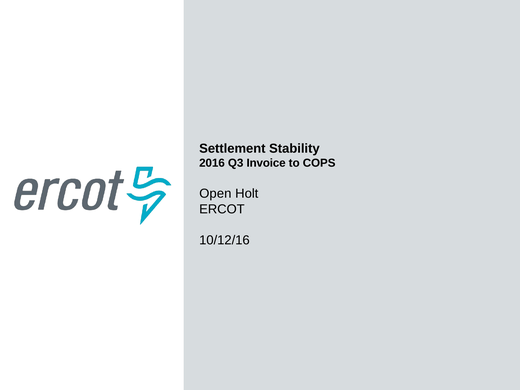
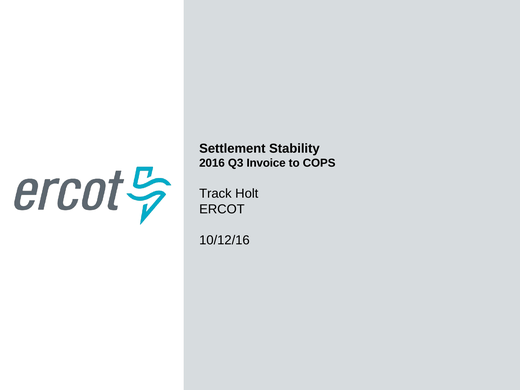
Open: Open -> Track (215, 194)
